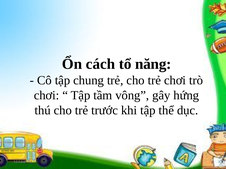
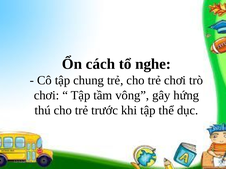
năng: năng -> nghe (153, 64)
